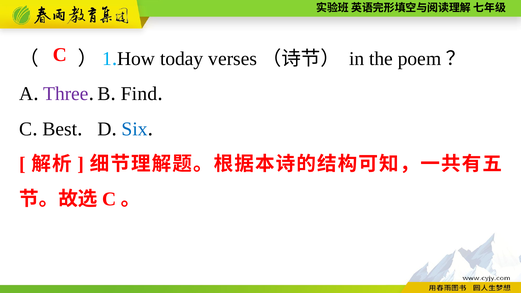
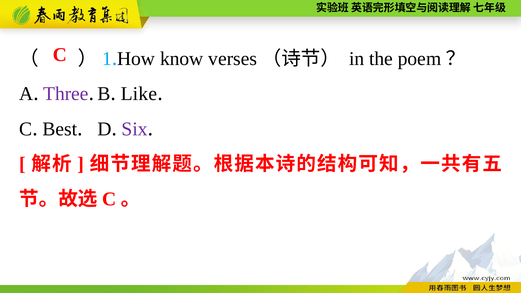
today: today -> know (182, 59)
Find: Find -> Like (139, 94)
Six colour: blue -> purple (135, 129)
